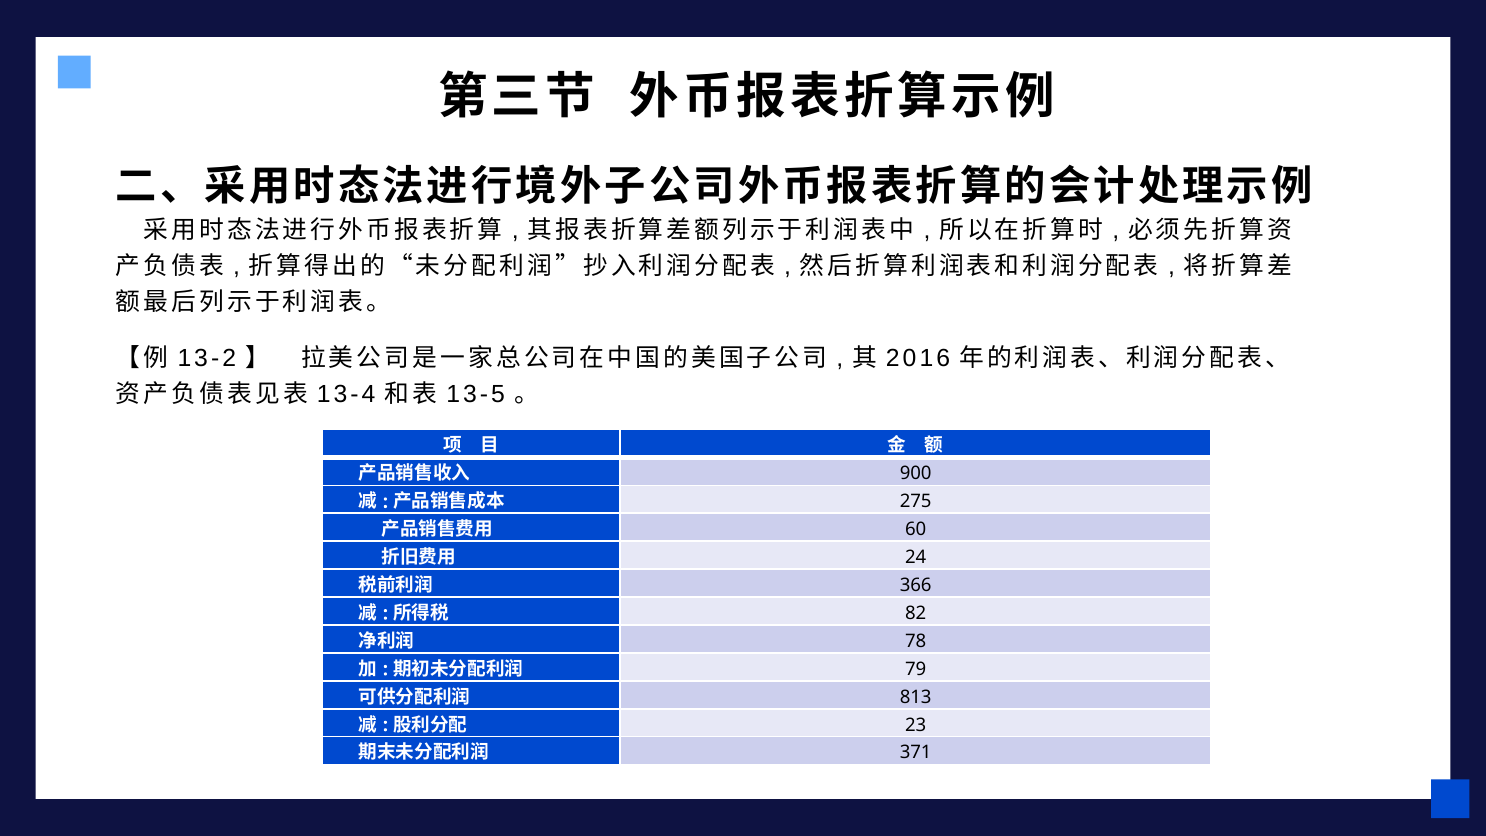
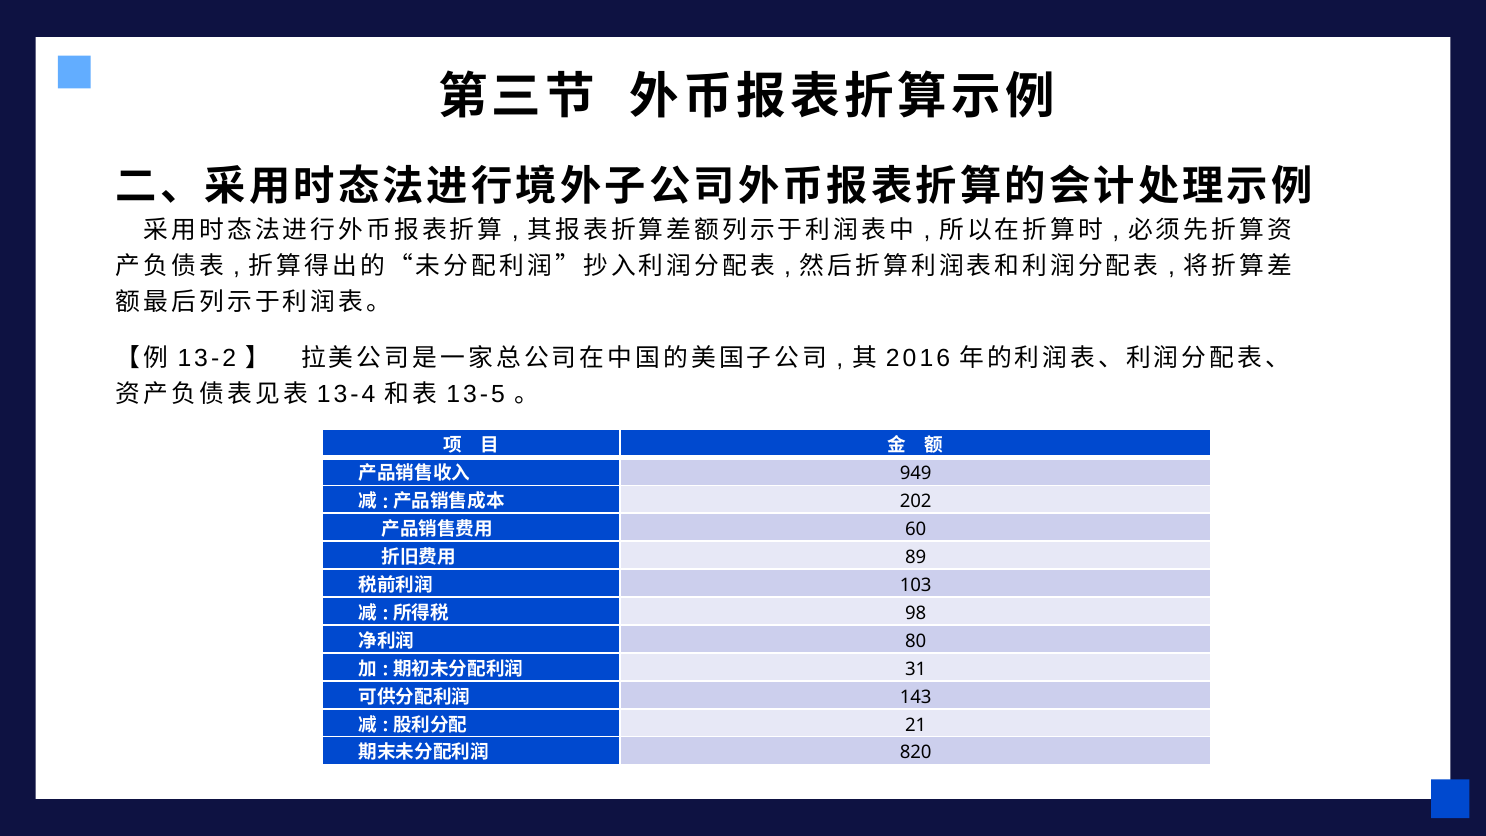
900: 900 -> 949 (916, 474)
275: 275 -> 202 (916, 502)
24: 24 -> 89 (916, 557)
366: 366 -> 103 (916, 585)
82: 82 -> 98 (916, 613)
78: 78 -> 80 (916, 641)
79: 79 -> 31 (916, 669)
813: 813 -> 143 (916, 697)
23: 23 -> 21 (916, 725)
371: 371 -> 820 (916, 753)
